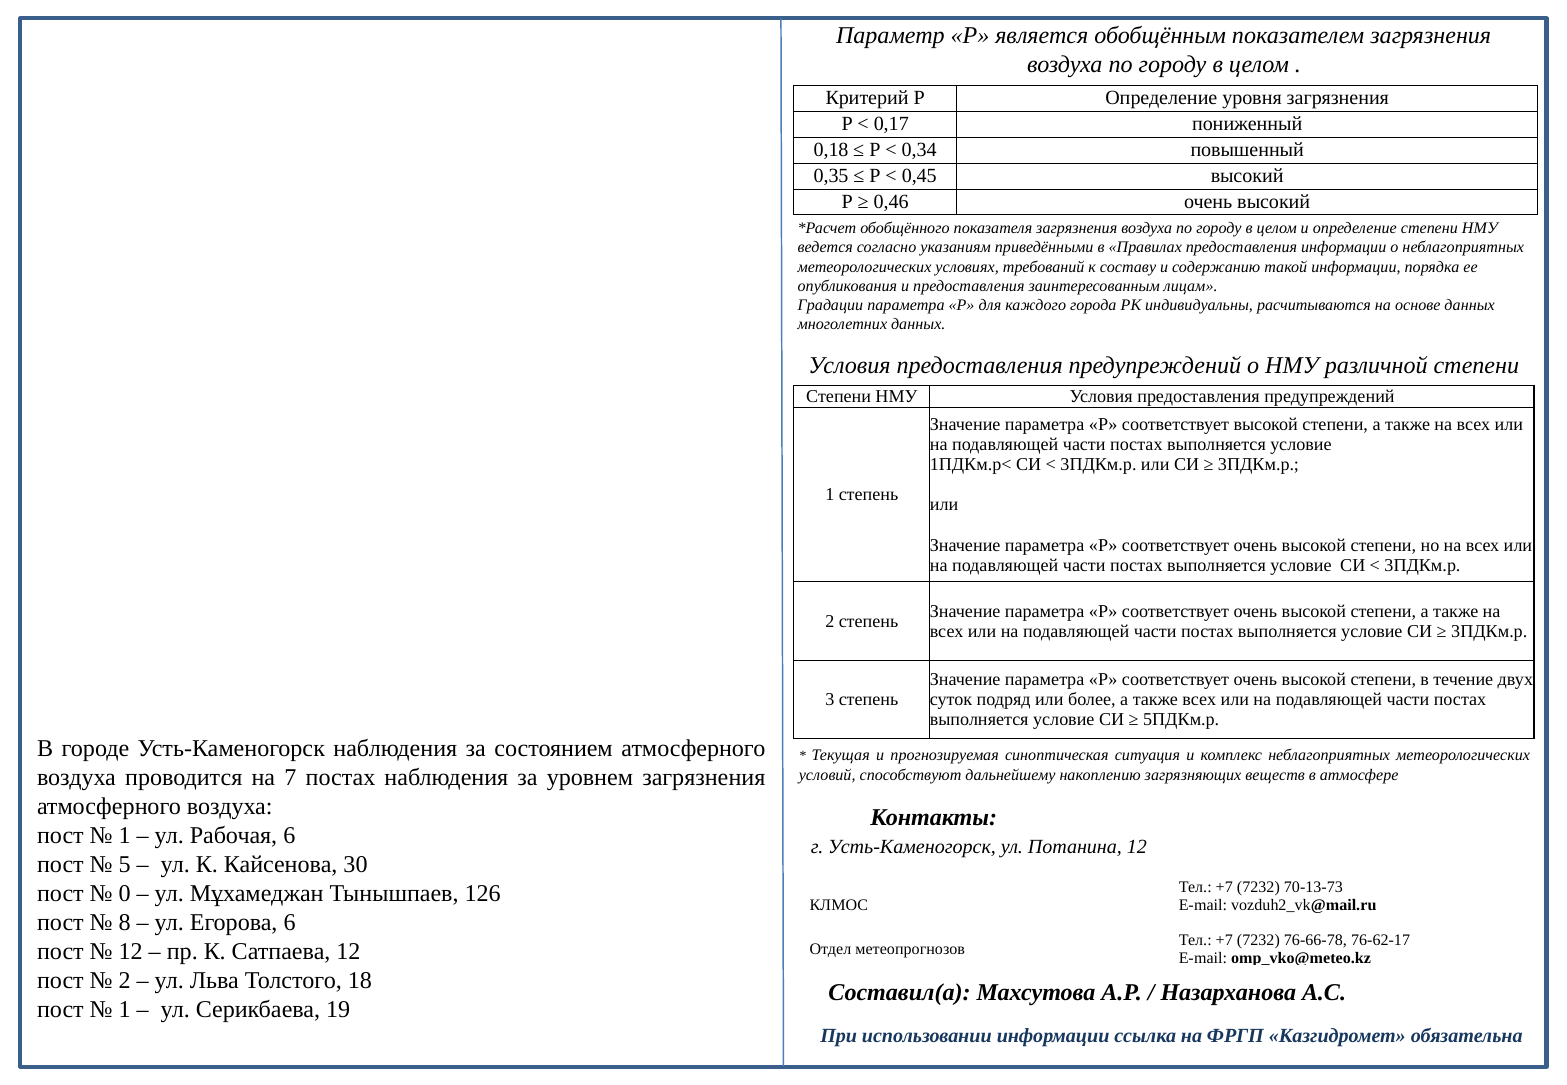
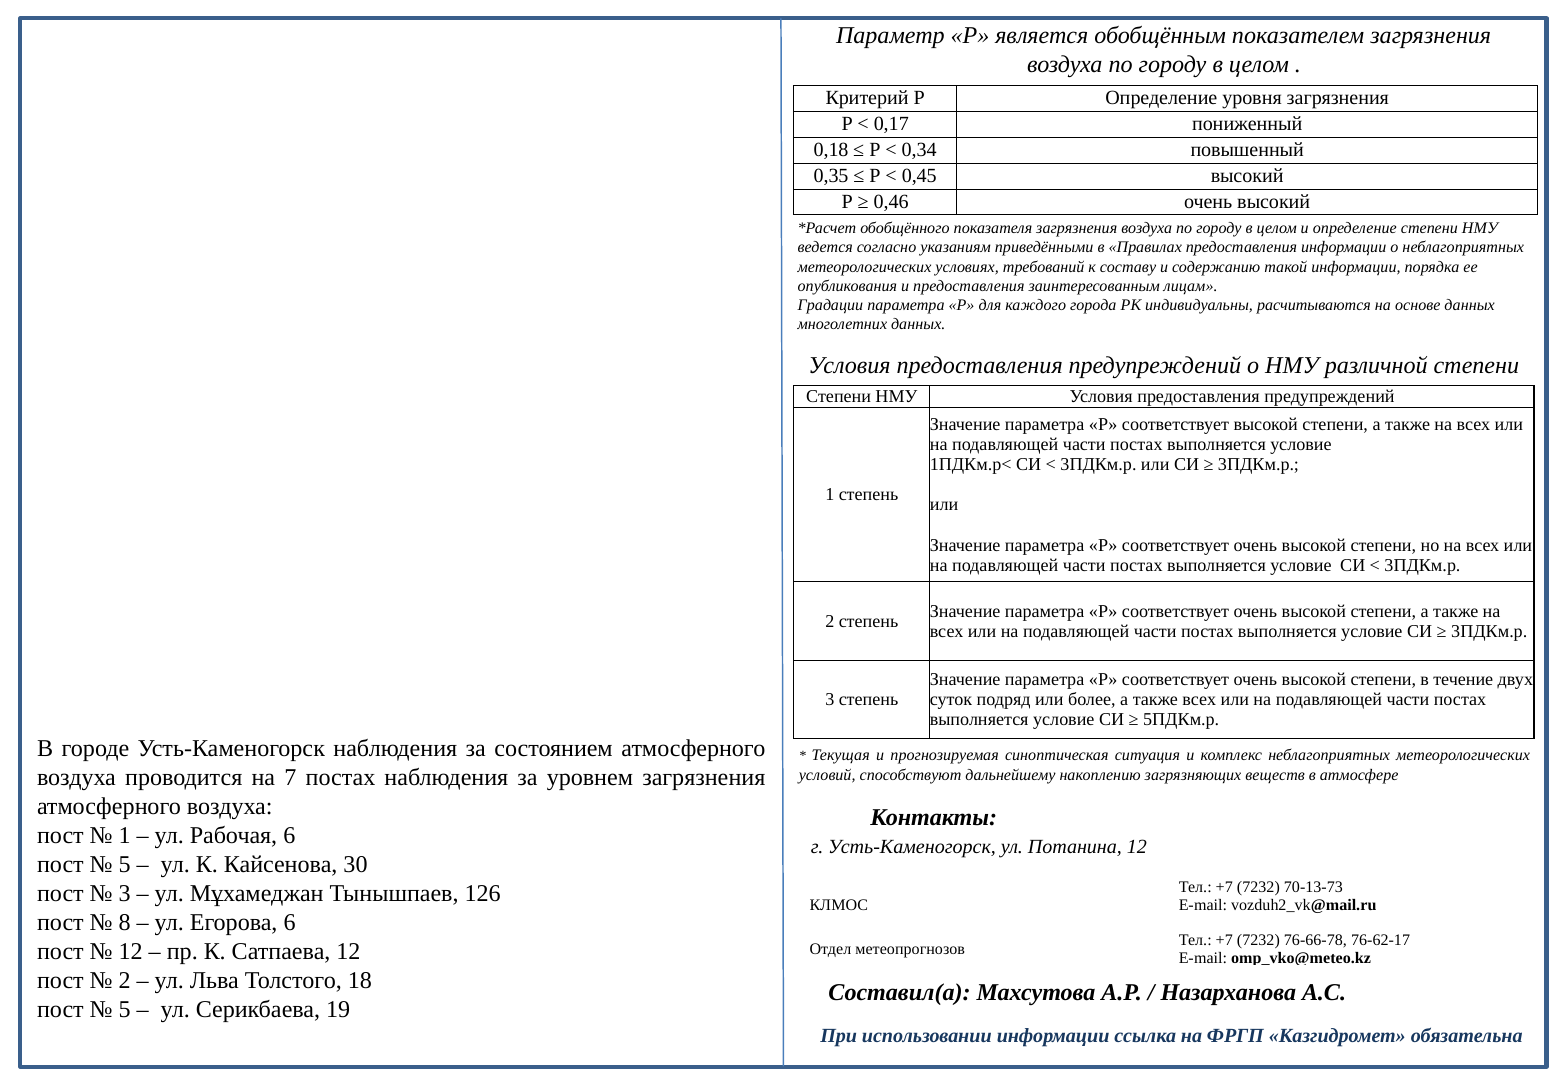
0: 0 -> 3 (125, 893)
1: 1 -> 5 (125, 1009)
